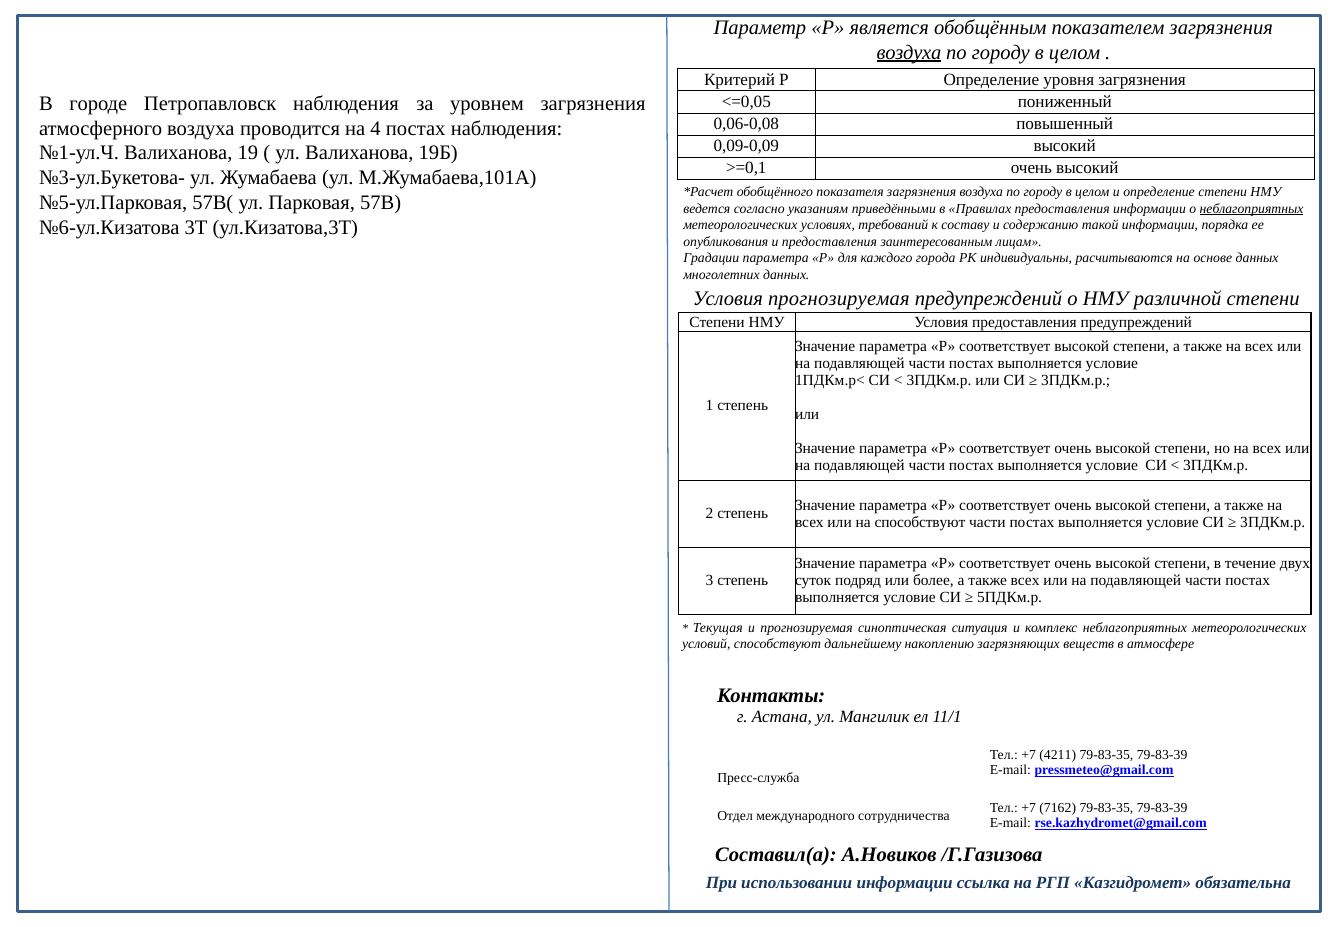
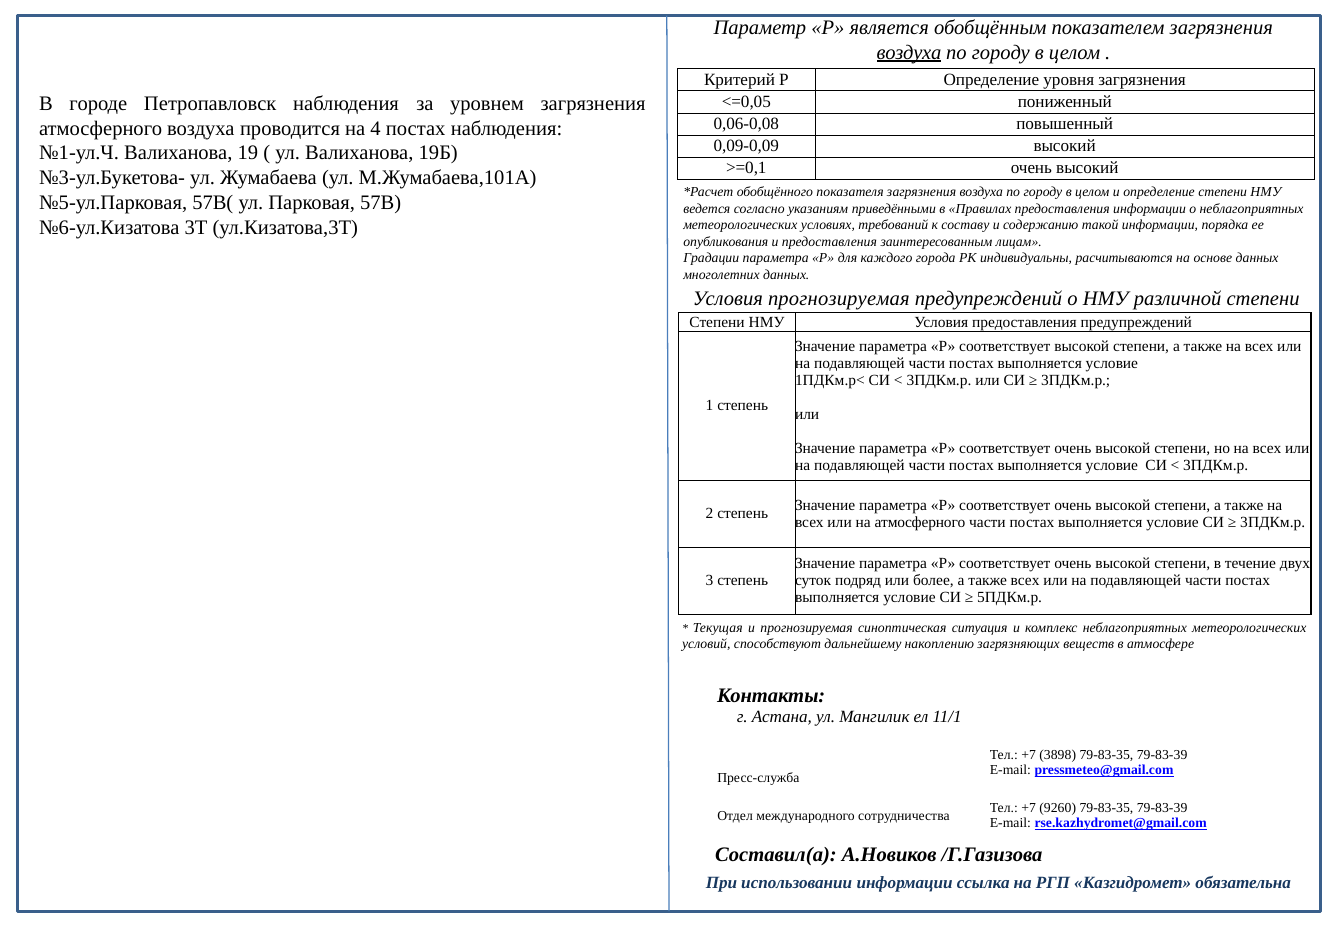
неблагоприятных underline: present -> none (1252, 209)
на способствуют: способствуют -> атмосферного (920, 522)
4211: 4211 -> 3898 (1058, 754)
7162: 7162 -> 9260 (1058, 808)
